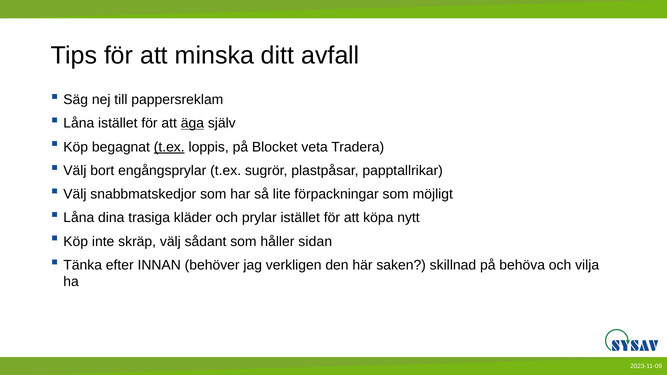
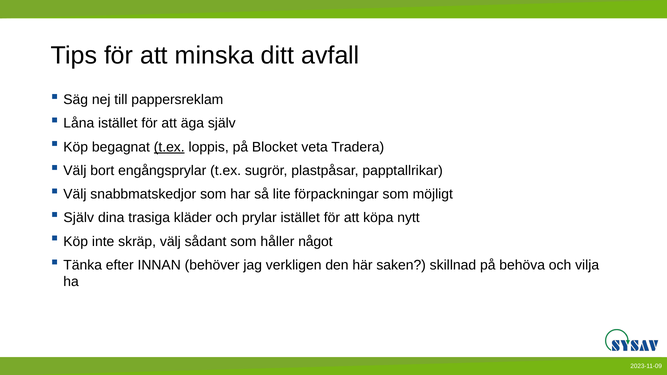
äga underline: present -> none (192, 123)
Låna: Låna -> Själv (79, 218)
sidan: sidan -> något (315, 242)
